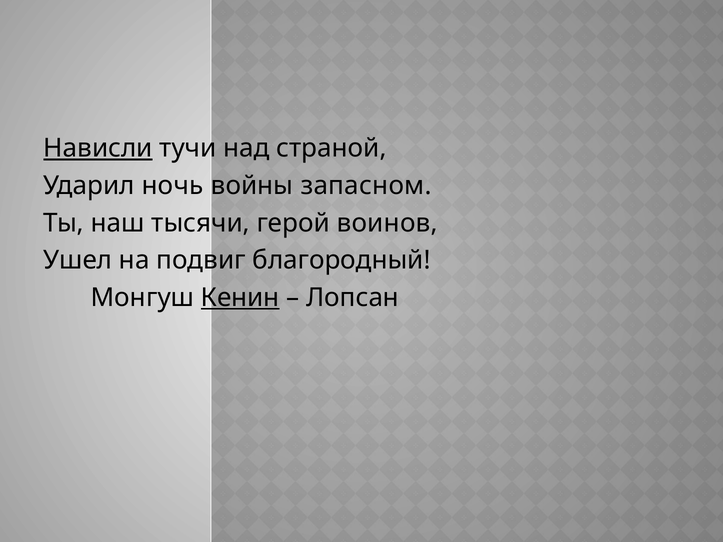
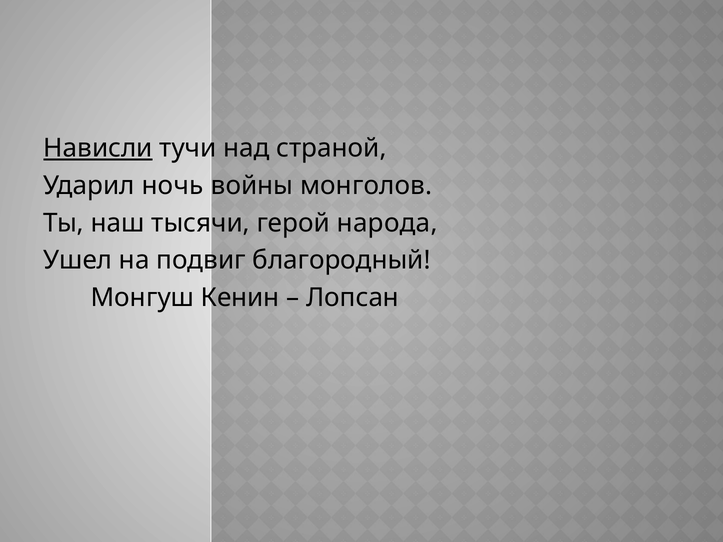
запасном: запасном -> монголов (366, 186)
воинов: воинов -> народа (387, 223)
Кенин underline: present -> none (240, 298)
